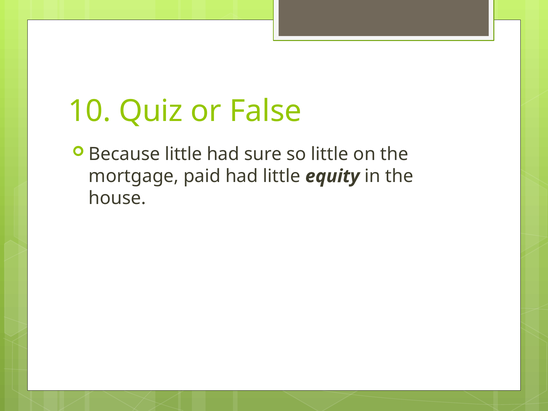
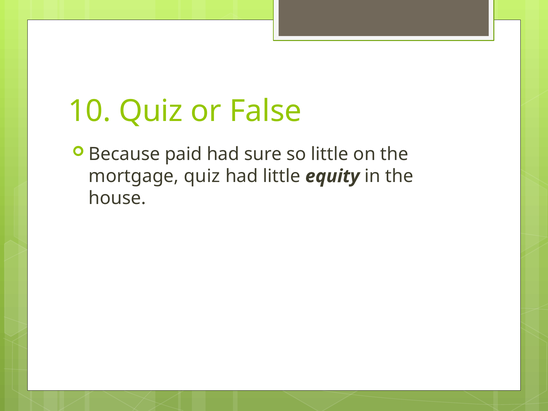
Because little: little -> paid (183, 154)
mortgage paid: paid -> quiz (202, 176)
